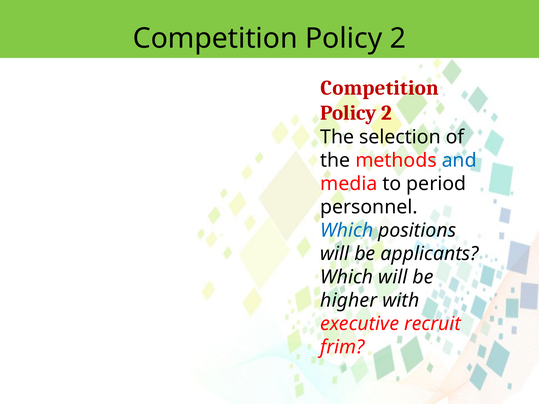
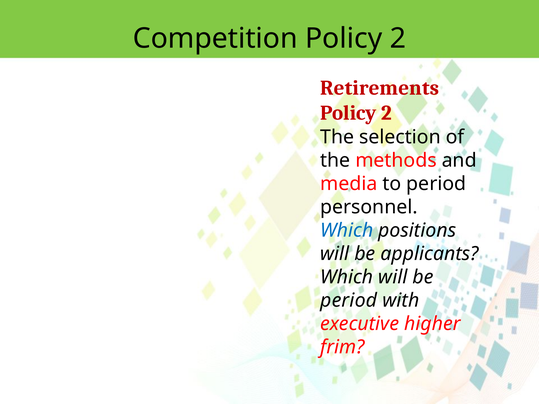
Competition: Competition -> Retirements (380, 88)
and colour: blue -> black (459, 160)
higher: higher -> period (349, 301)
recruit: recruit -> higher (432, 324)
